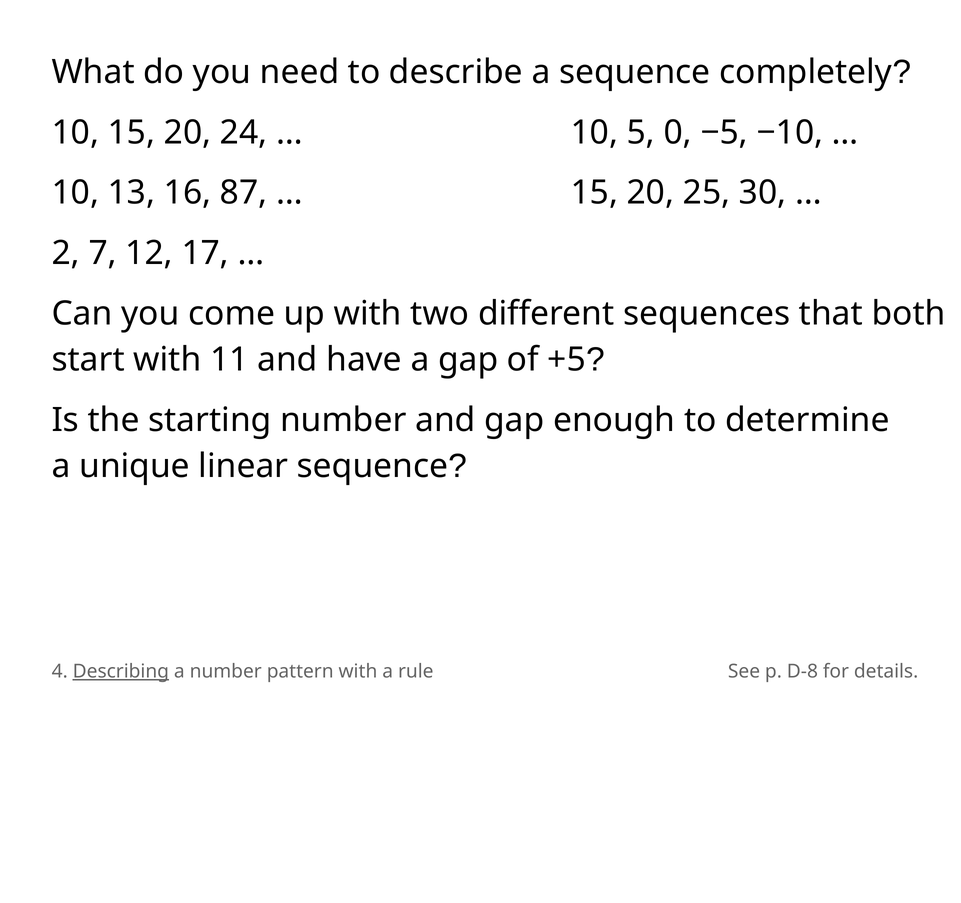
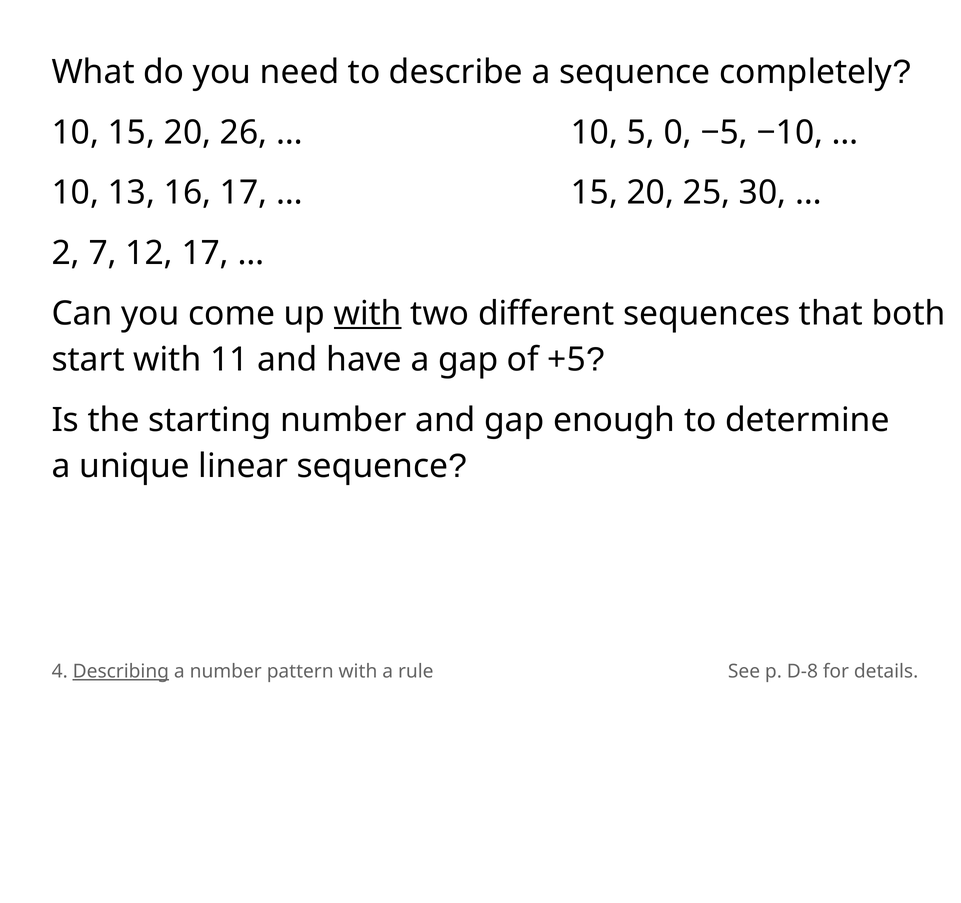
24: 24 -> 26 (244, 133)
16 87: 87 -> 17 (244, 193)
with underline: none -> present (368, 314)
